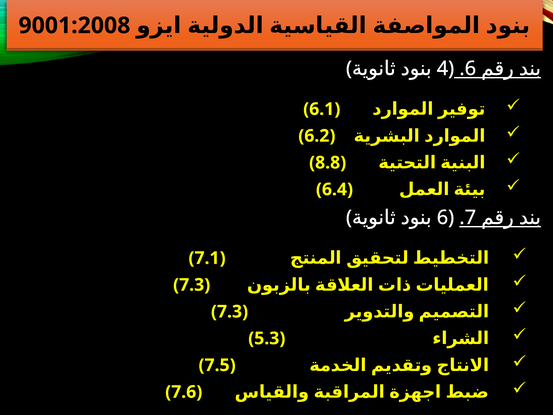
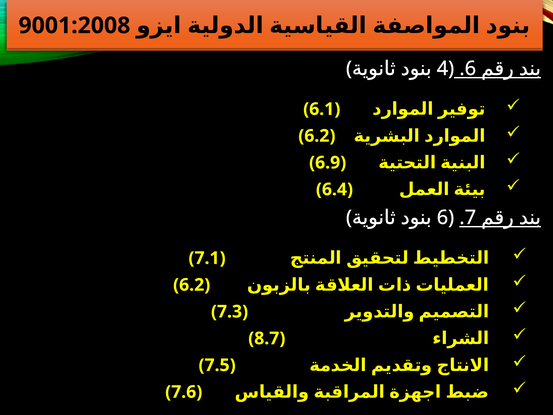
8.8: 8.8 -> 6.9 (328, 163)
7.3: 7.3 -> 6.2 (192, 285)
5.3: 5.3 -> 8.7 (267, 338)
